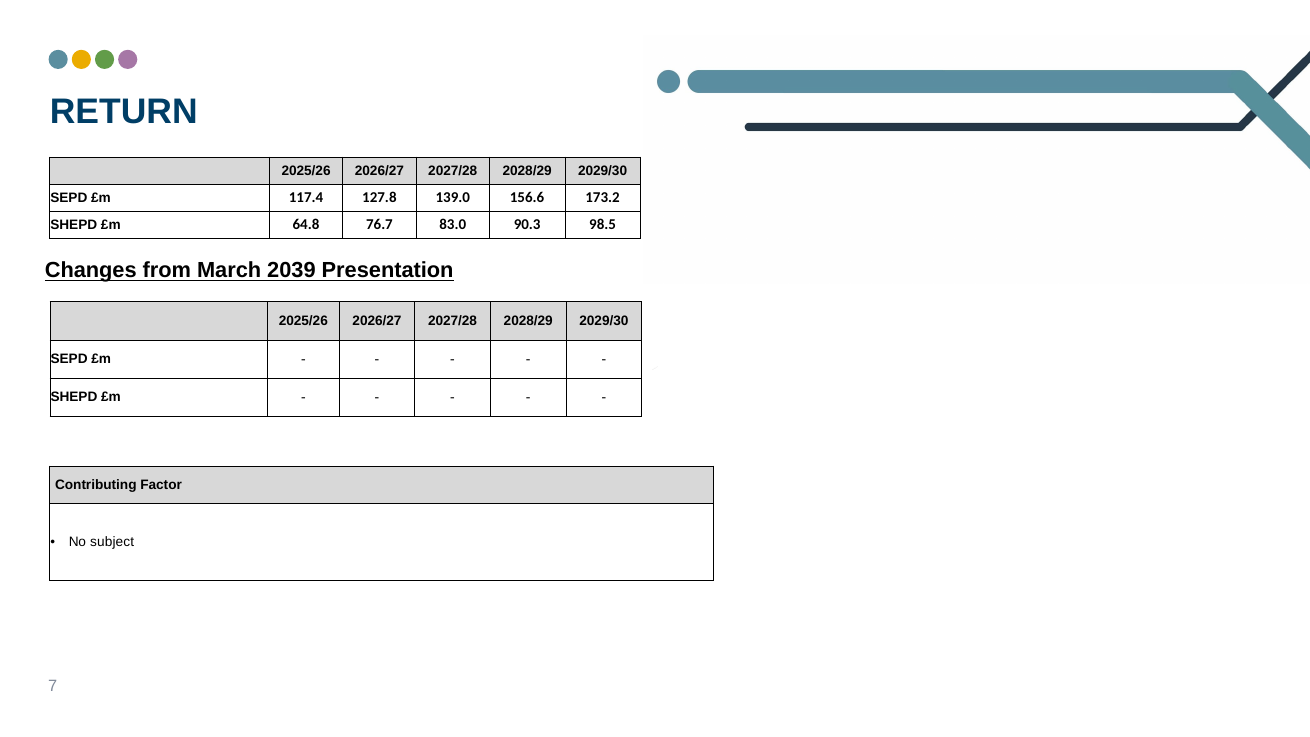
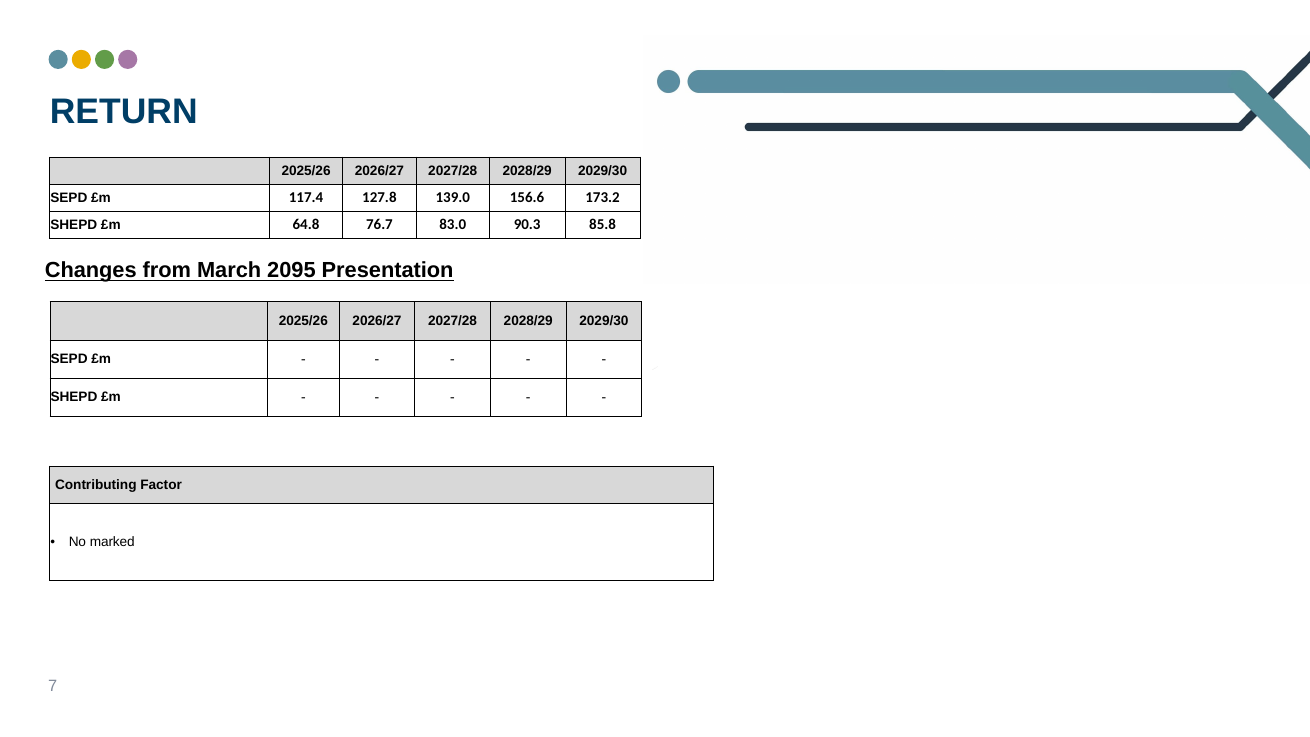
98.5: 98.5 -> 85.8 (603, 225)
2039: 2039 -> 2095 (291, 271)
subject: subject -> marked (112, 542)
